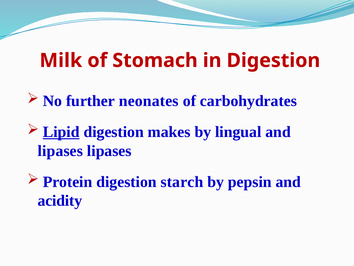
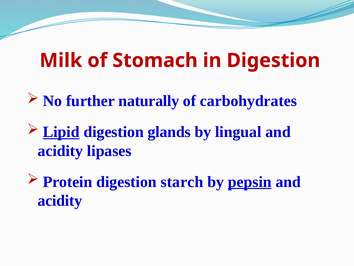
neonates: neonates -> naturally (149, 101)
makes: makes -> glands (169, 132)
lipases: lipases -> acidity (60, 151)
pepsin underline: none -> present (250, 181)
